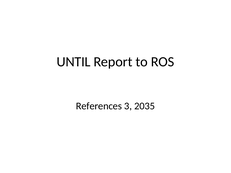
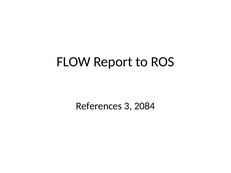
UNTIL: UNTIL -> FLOW (74, 62)
2035: 2035 -> 2084 (145, 106)
